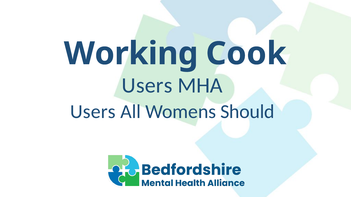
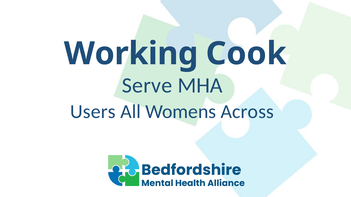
Users: Users -> Serve (147, 86)
Should: Should -> Across (247, 112)
